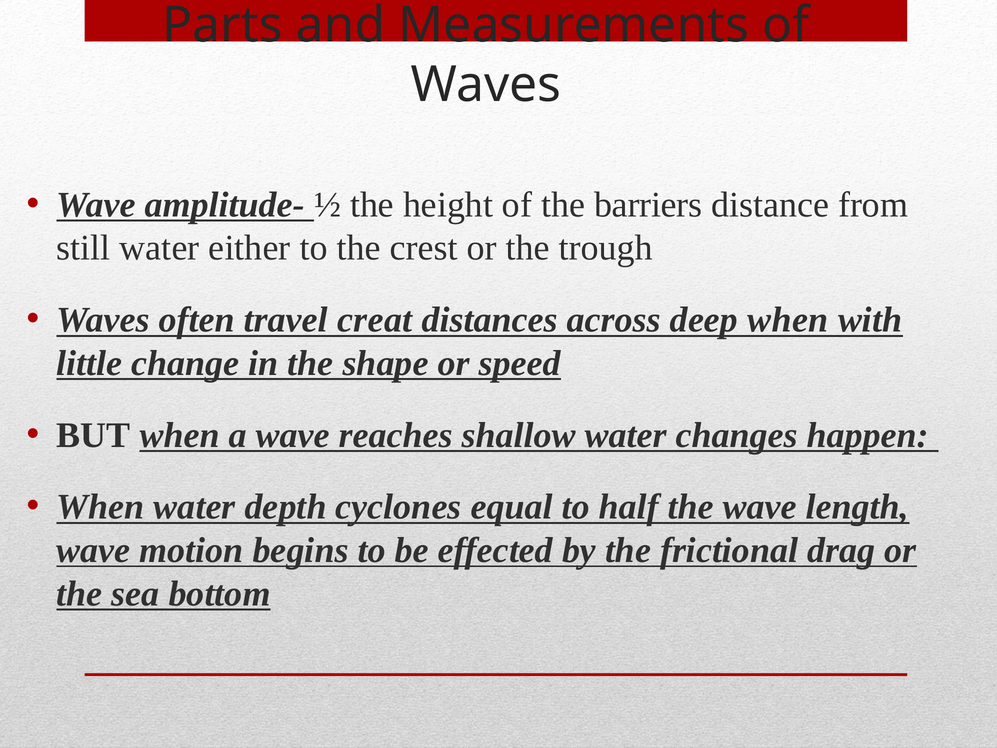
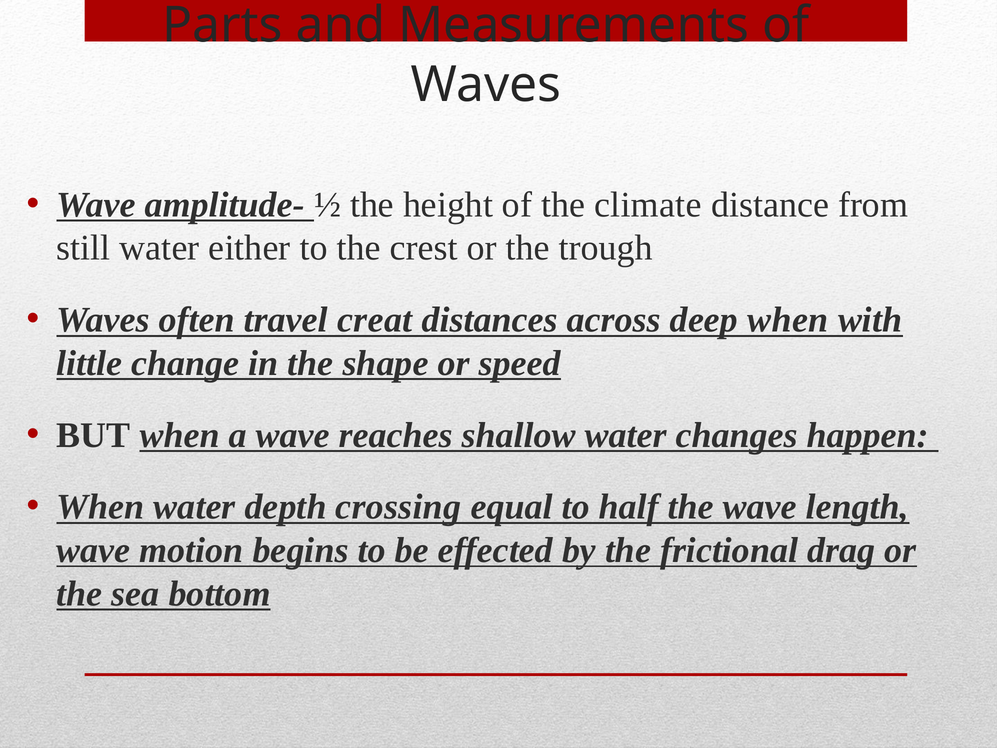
barriers: barriers -> climate (648, 205)
cyclones: cyclones -> crossing (398, 507)
